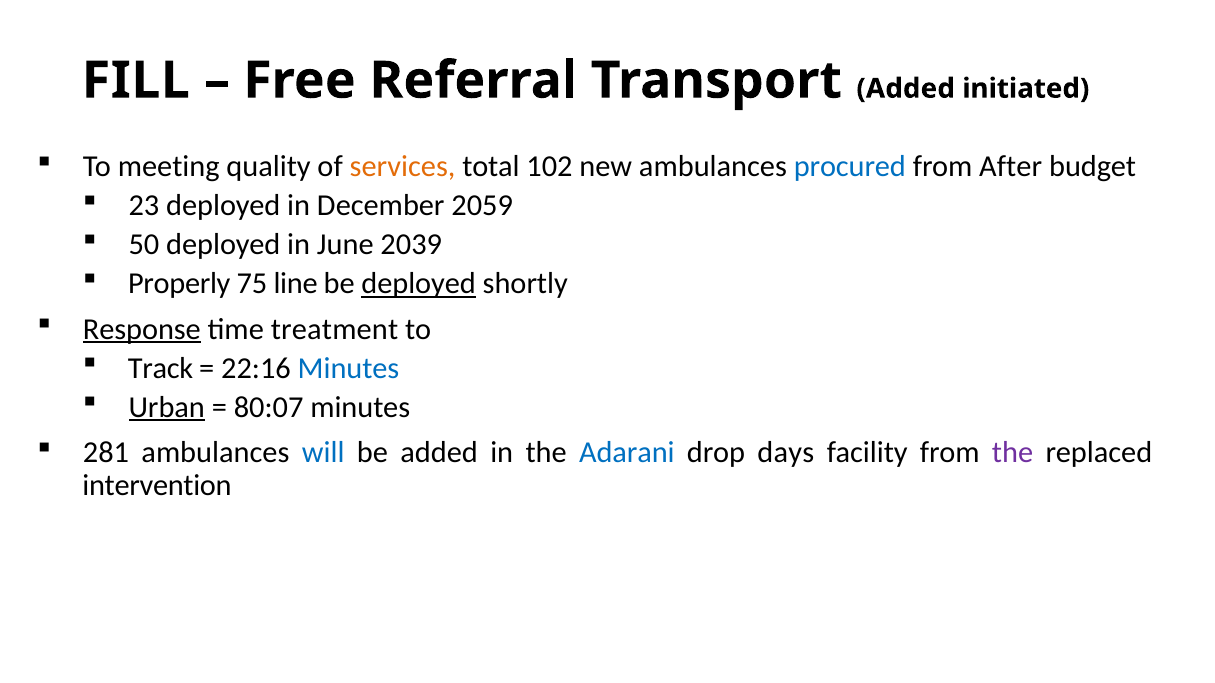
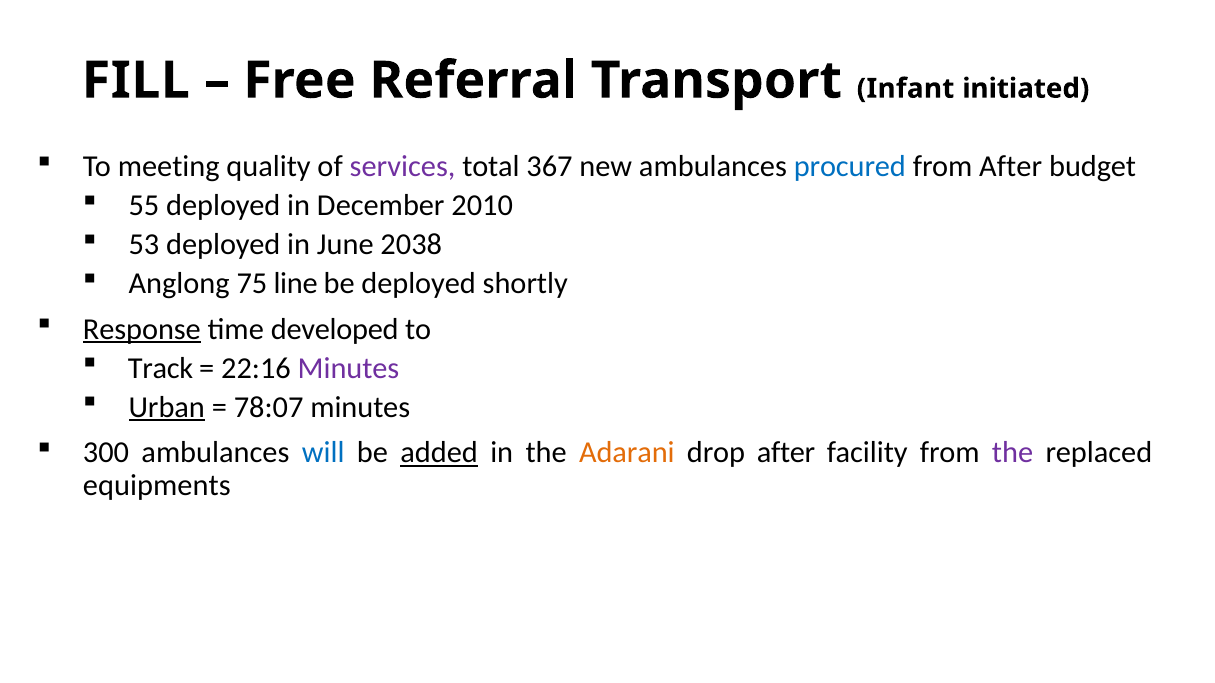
Transport Added: Added -> Infant (906, 89)
services colour: orange -> purple (403, 167)
102: 102 -> 367 (550, 167)
23: 23 -> 55 (144, 206)
2059: 2059 -> 2010 (482, 206)
50: 50 -> 53 (144, 245)
2039: 2039 -> 2038 (411, 245)
Properly: Properly -> Anglong (179, 284)
deployed underline: present -> none (419, 284)
treatment: treatment -> developed (335, 329)
Minutes colour: blue -> purple (349, 368)
80:07: 80:07 -> 78:07 (269, 408)
281: 281 -> 300 (106, 453)
added underline: none -> present (439, 453)
Adarani colour: blue -> orange (627, 453)
drop days: days -> after (786, 453)
intervention: intervention -> equipments (157, 486)
